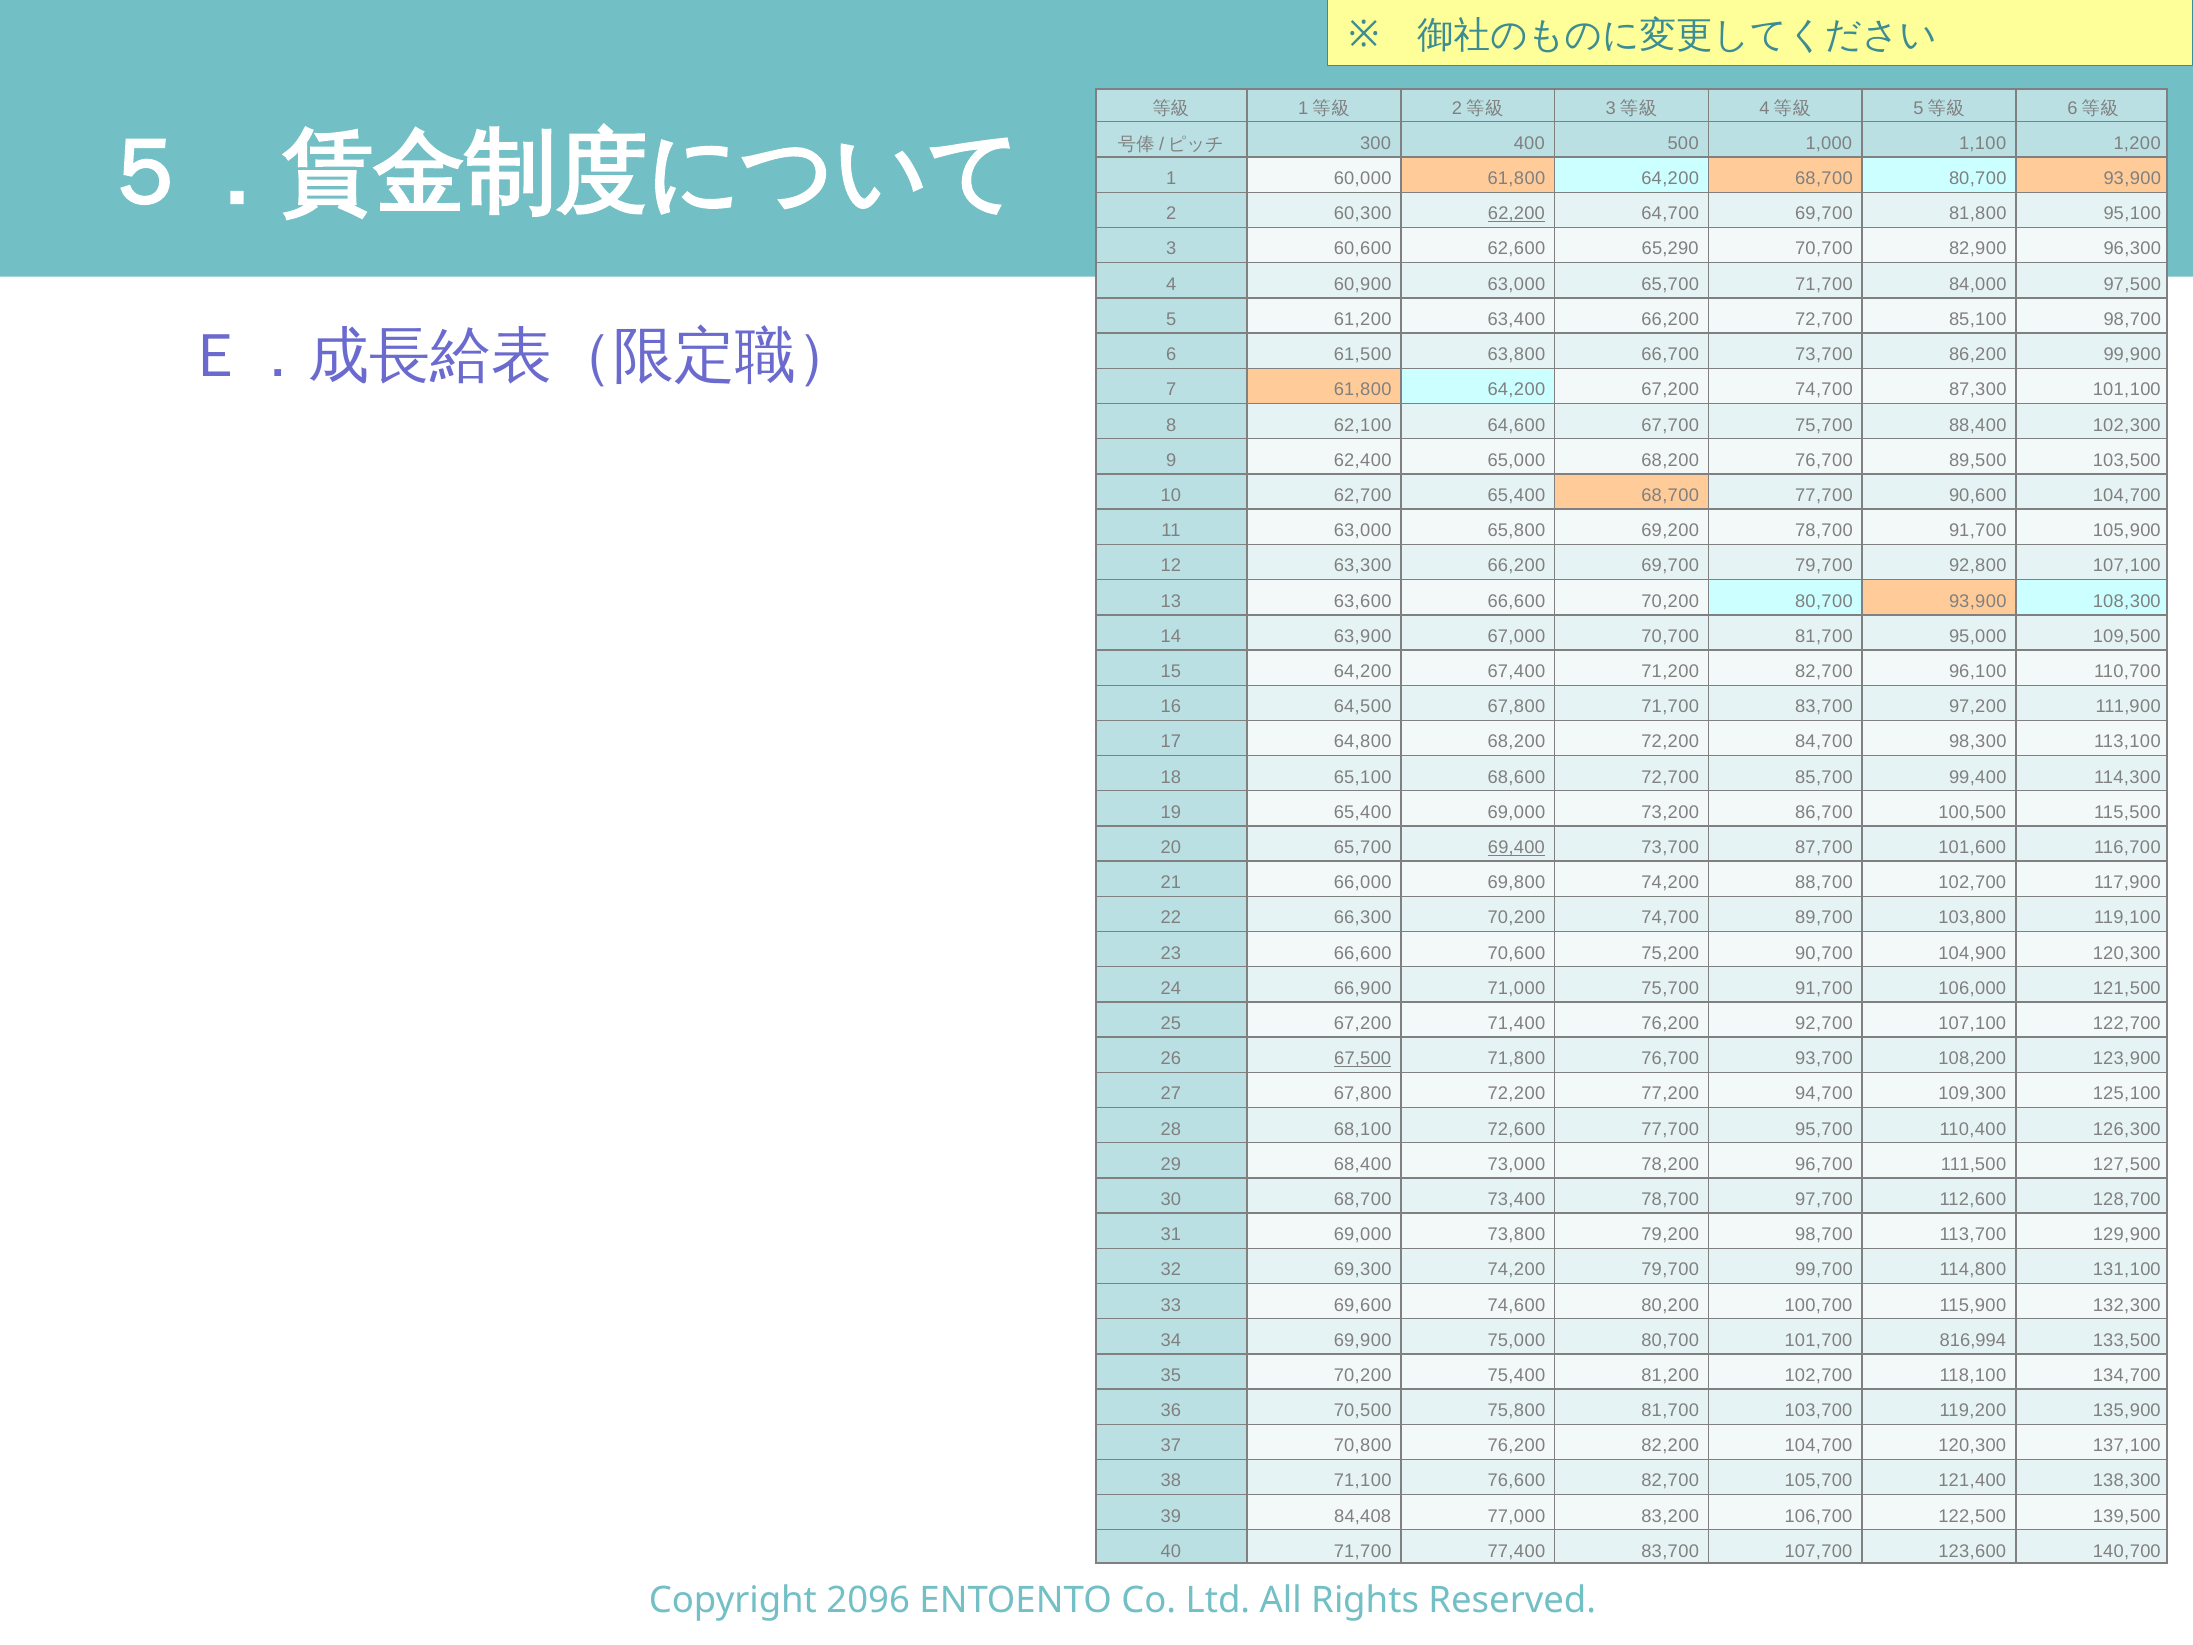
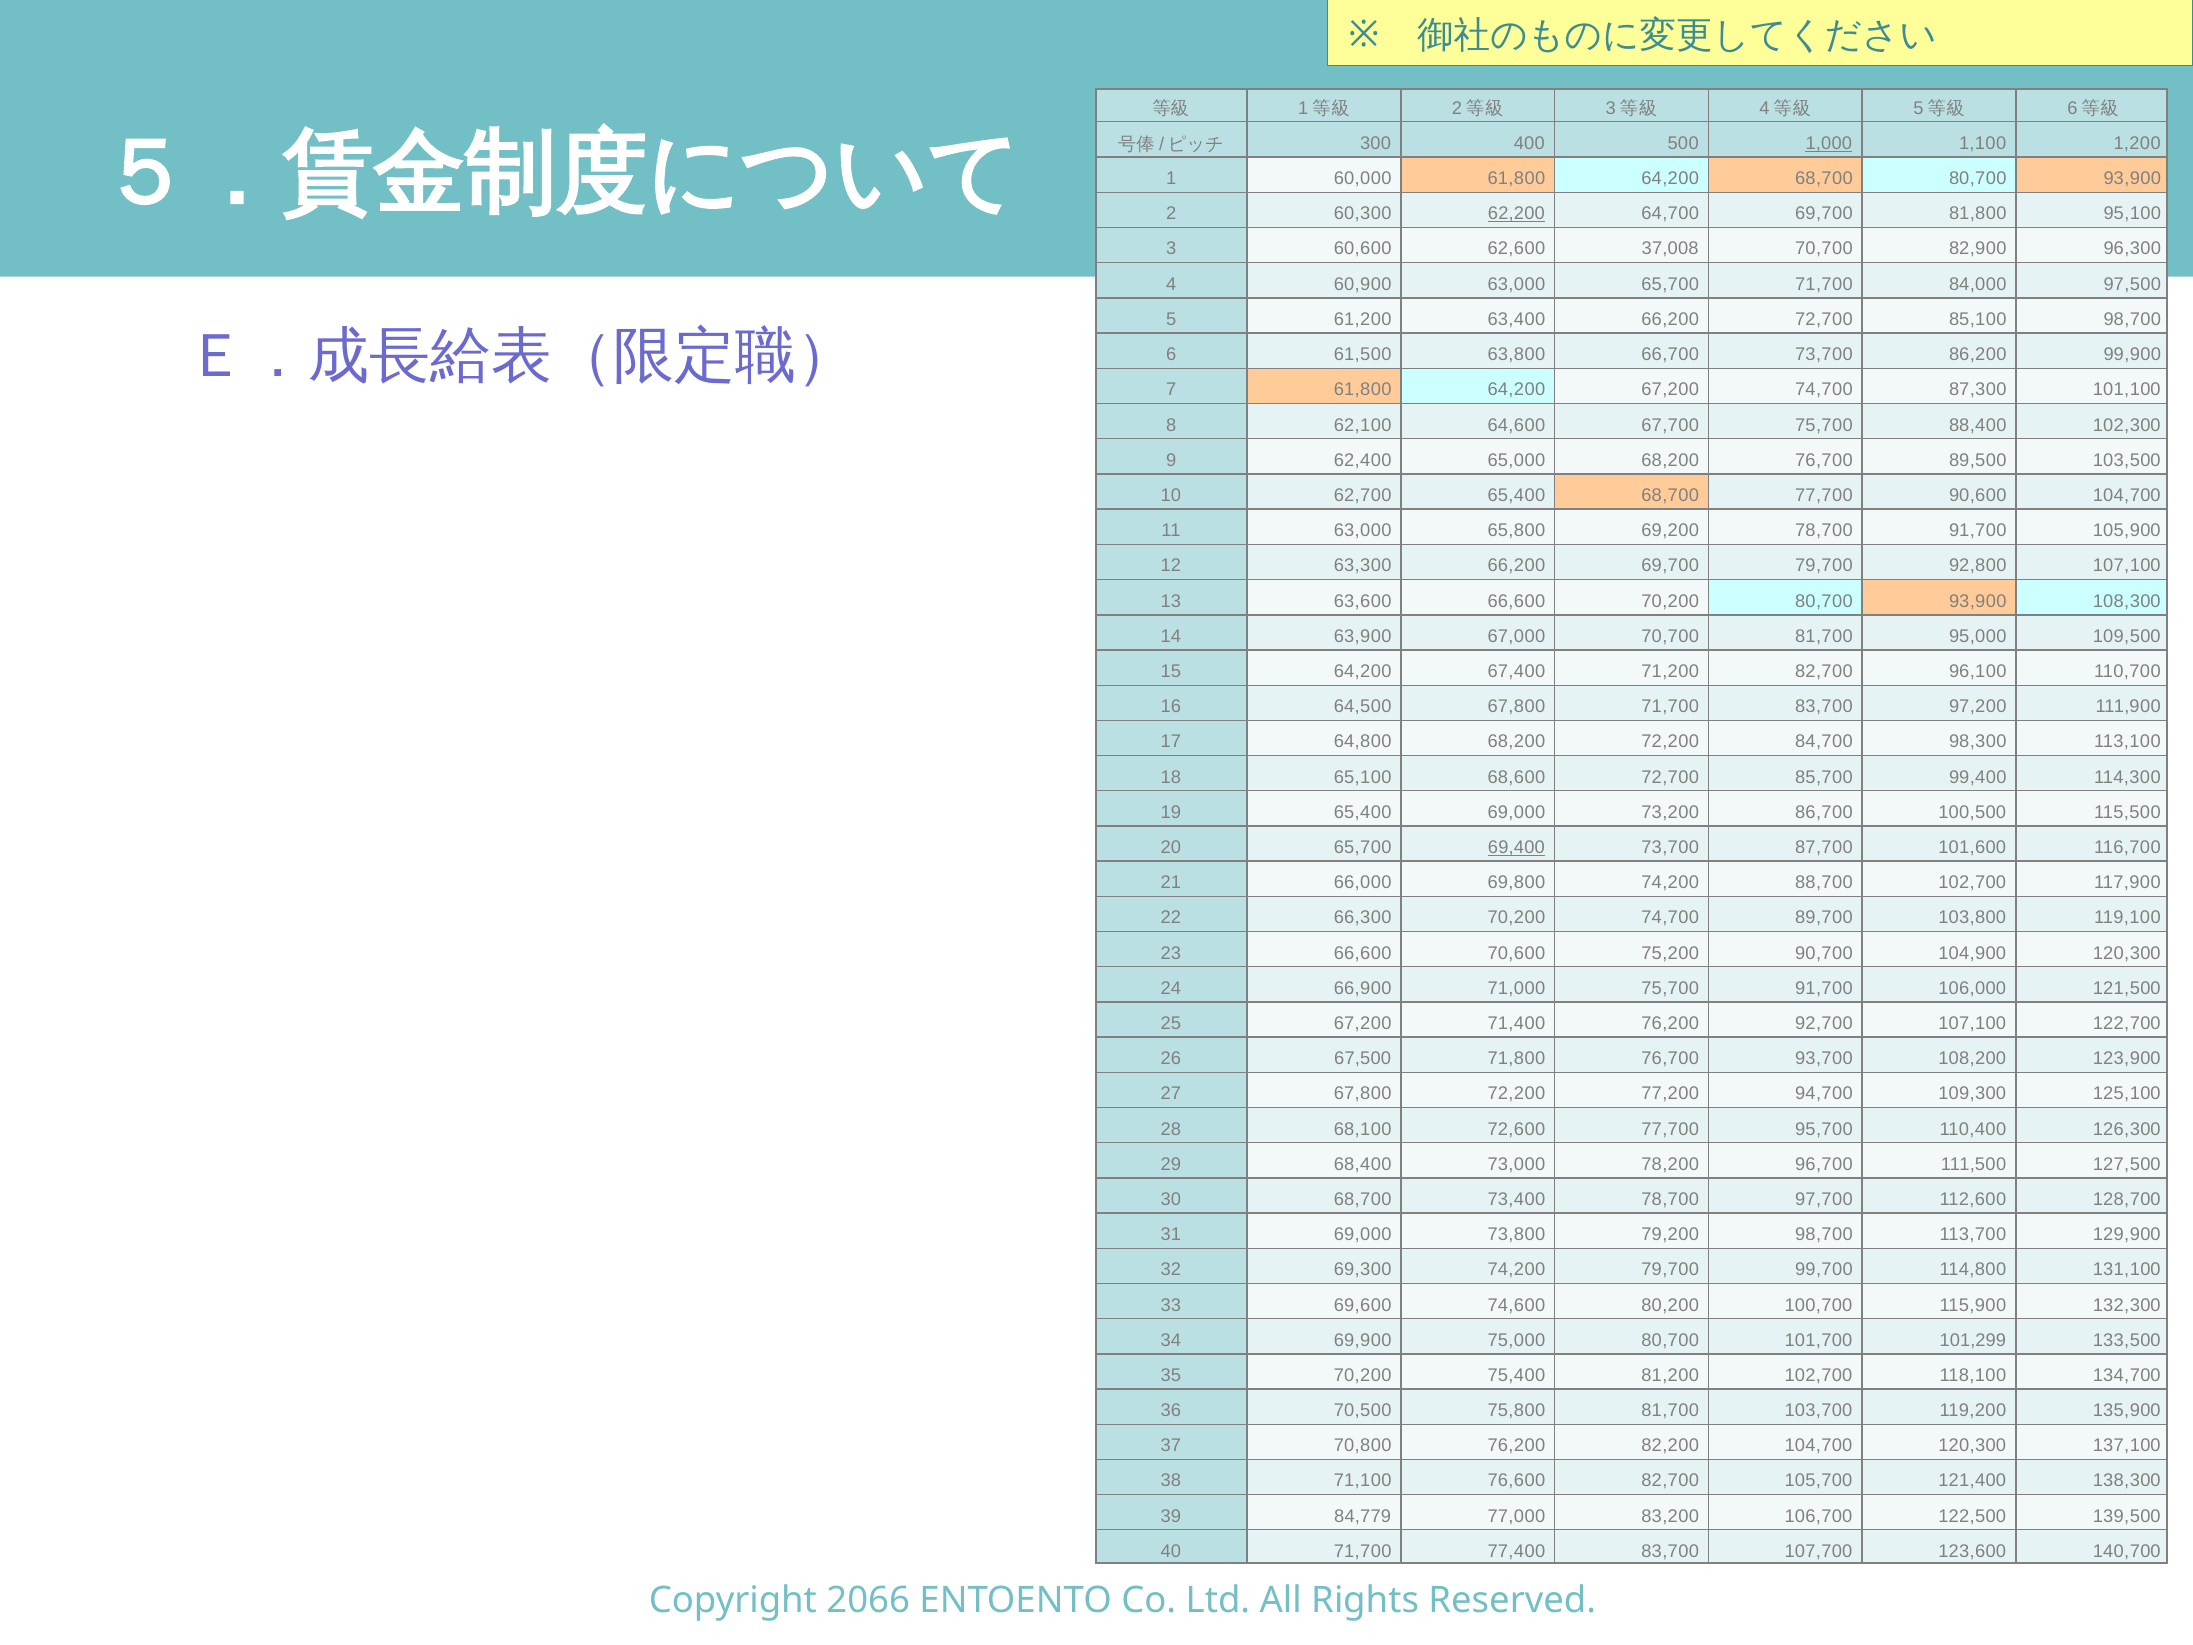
1,000 underline: none -> present (1829, 143)
65,290: 65,290 -> 37,008 (1670, 249)
67,500 underline: present -> none (1363, 1059)
816,994: 816,994 -> 101,299 (1973, 1340)
84,408: 84,408 -> 84,779 (1363, 1516)
2096: 2096 -> 2066 (868, 1600)
